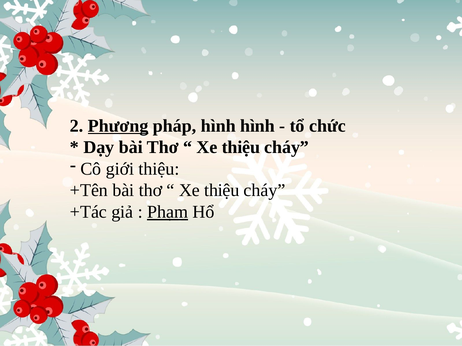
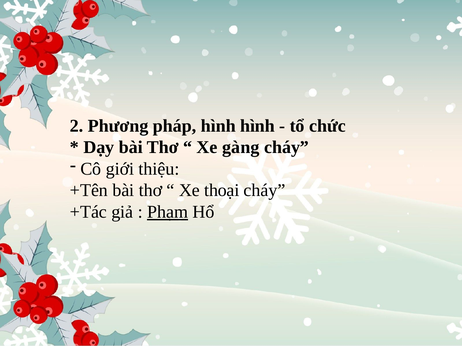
Phương underline: present -> none (118, 126)
thiệu: thiệu -> gàng (241, 148)
thiệu: thiệu -> thoại (222, 191)
